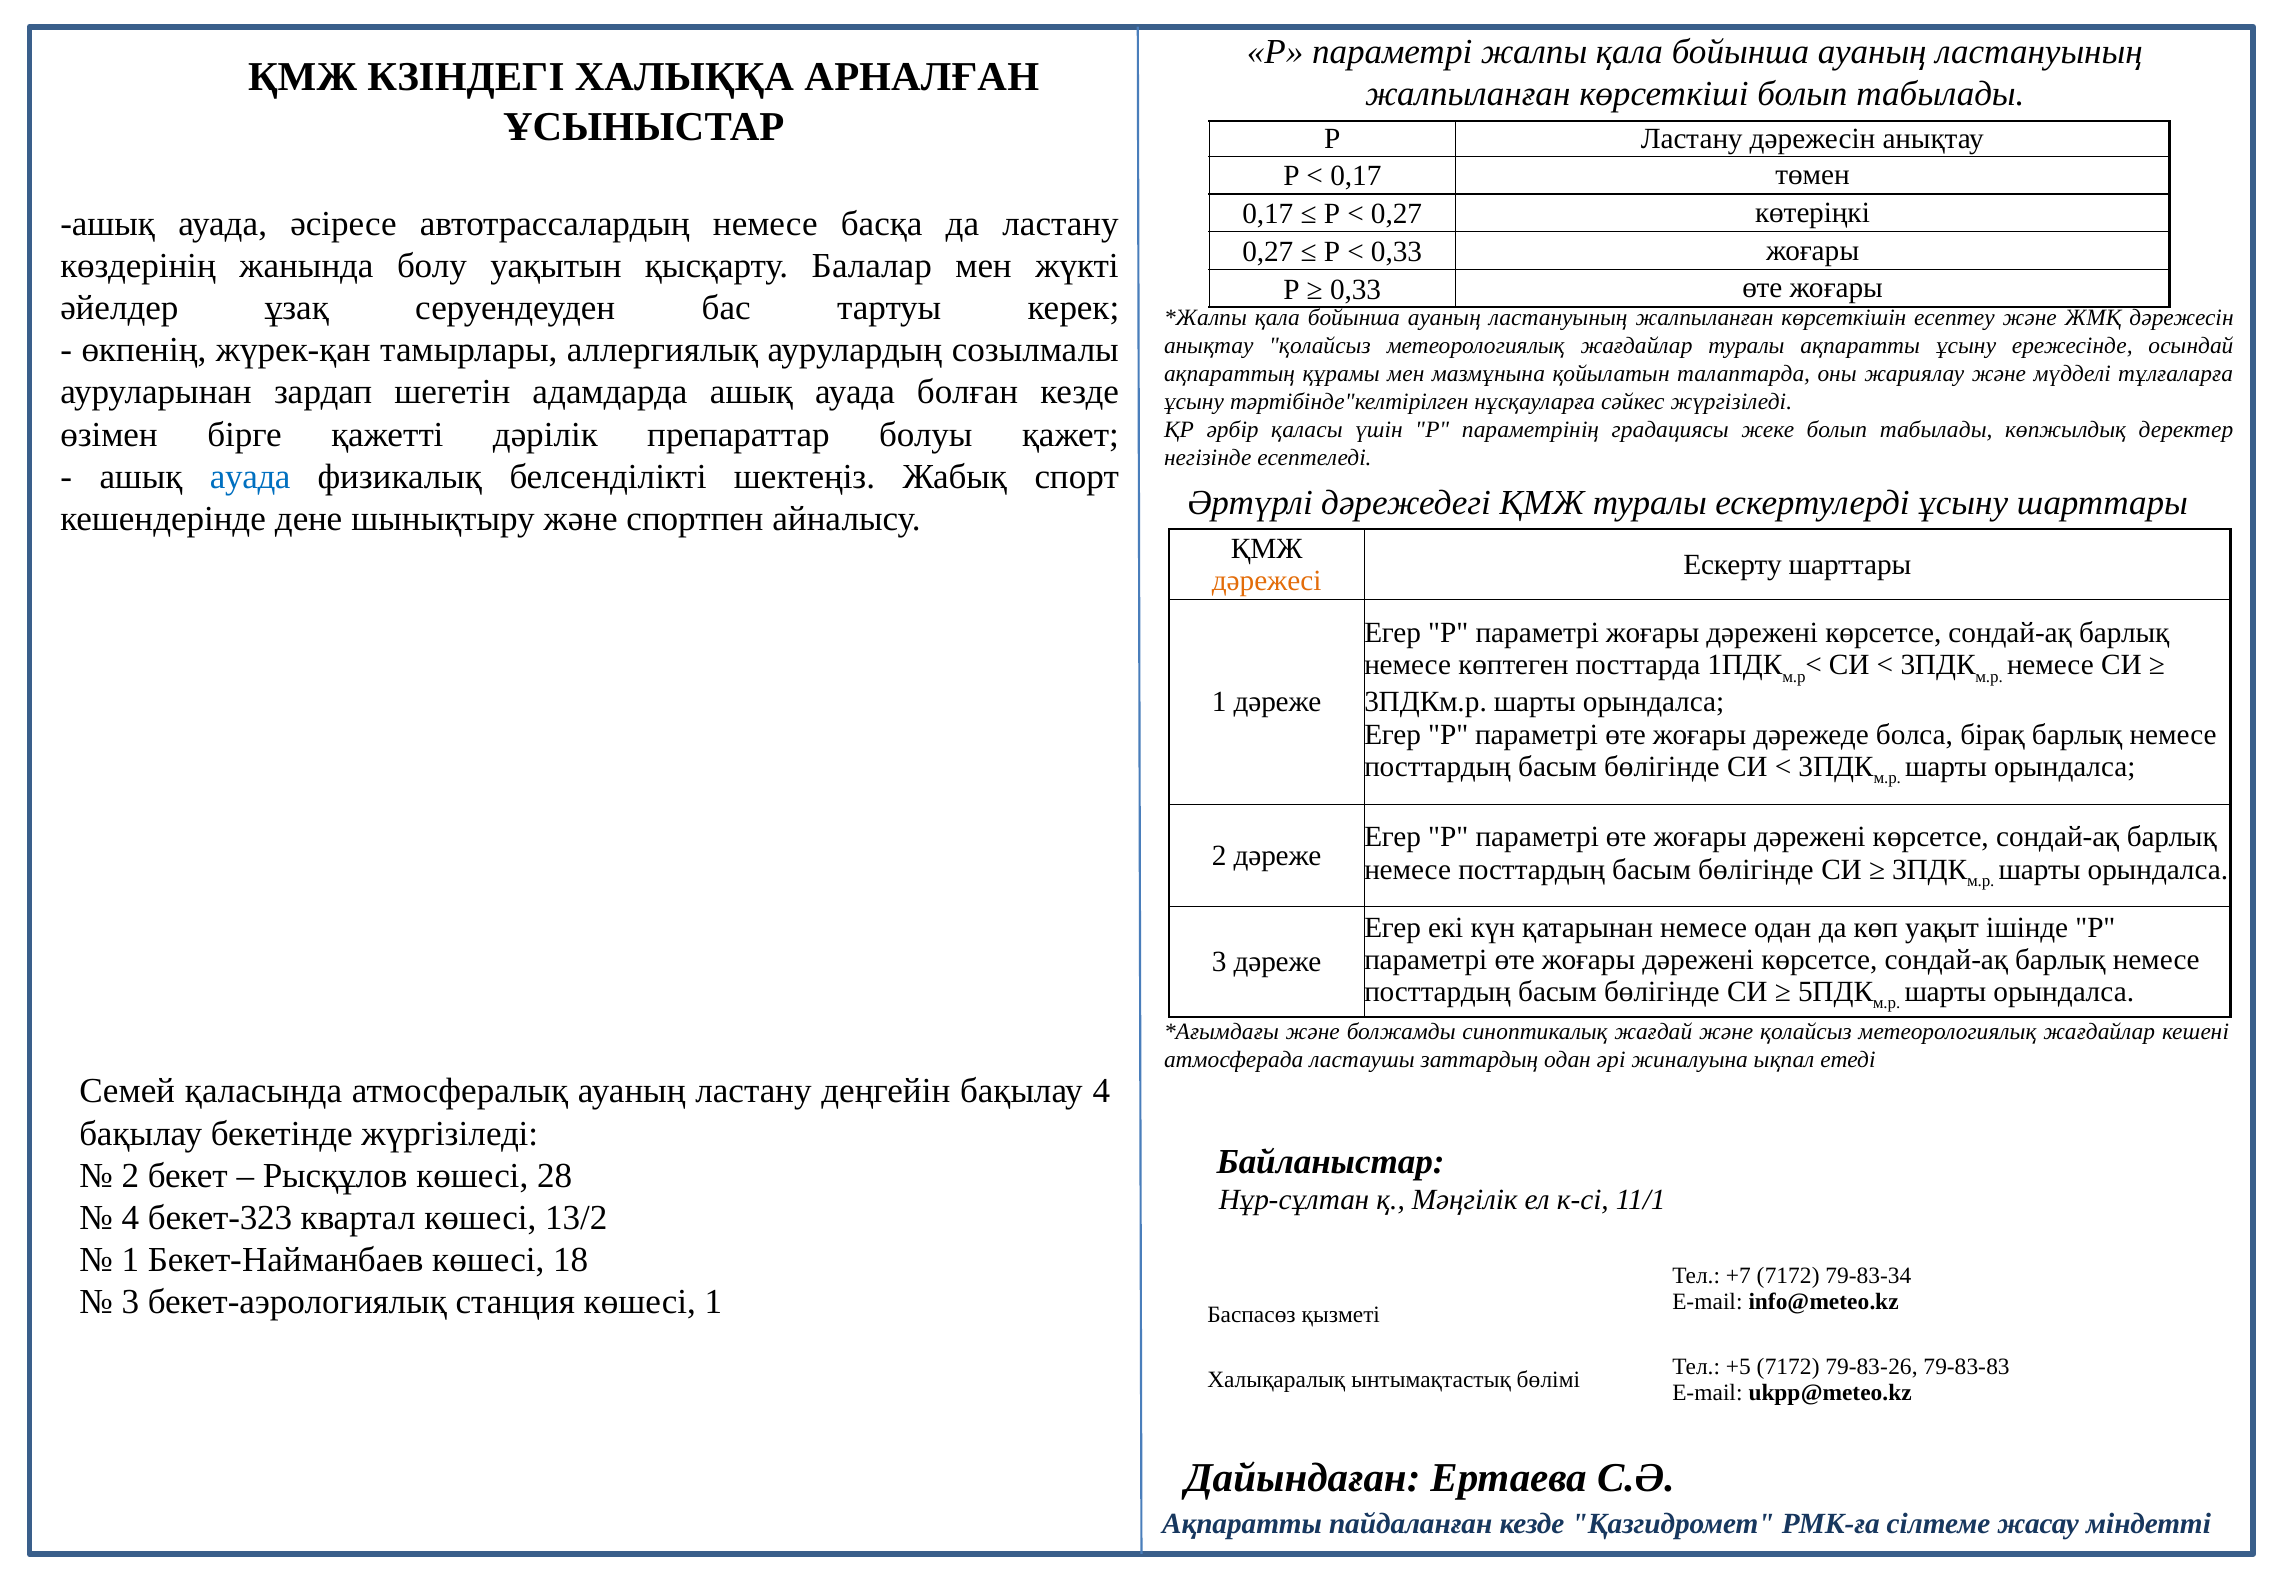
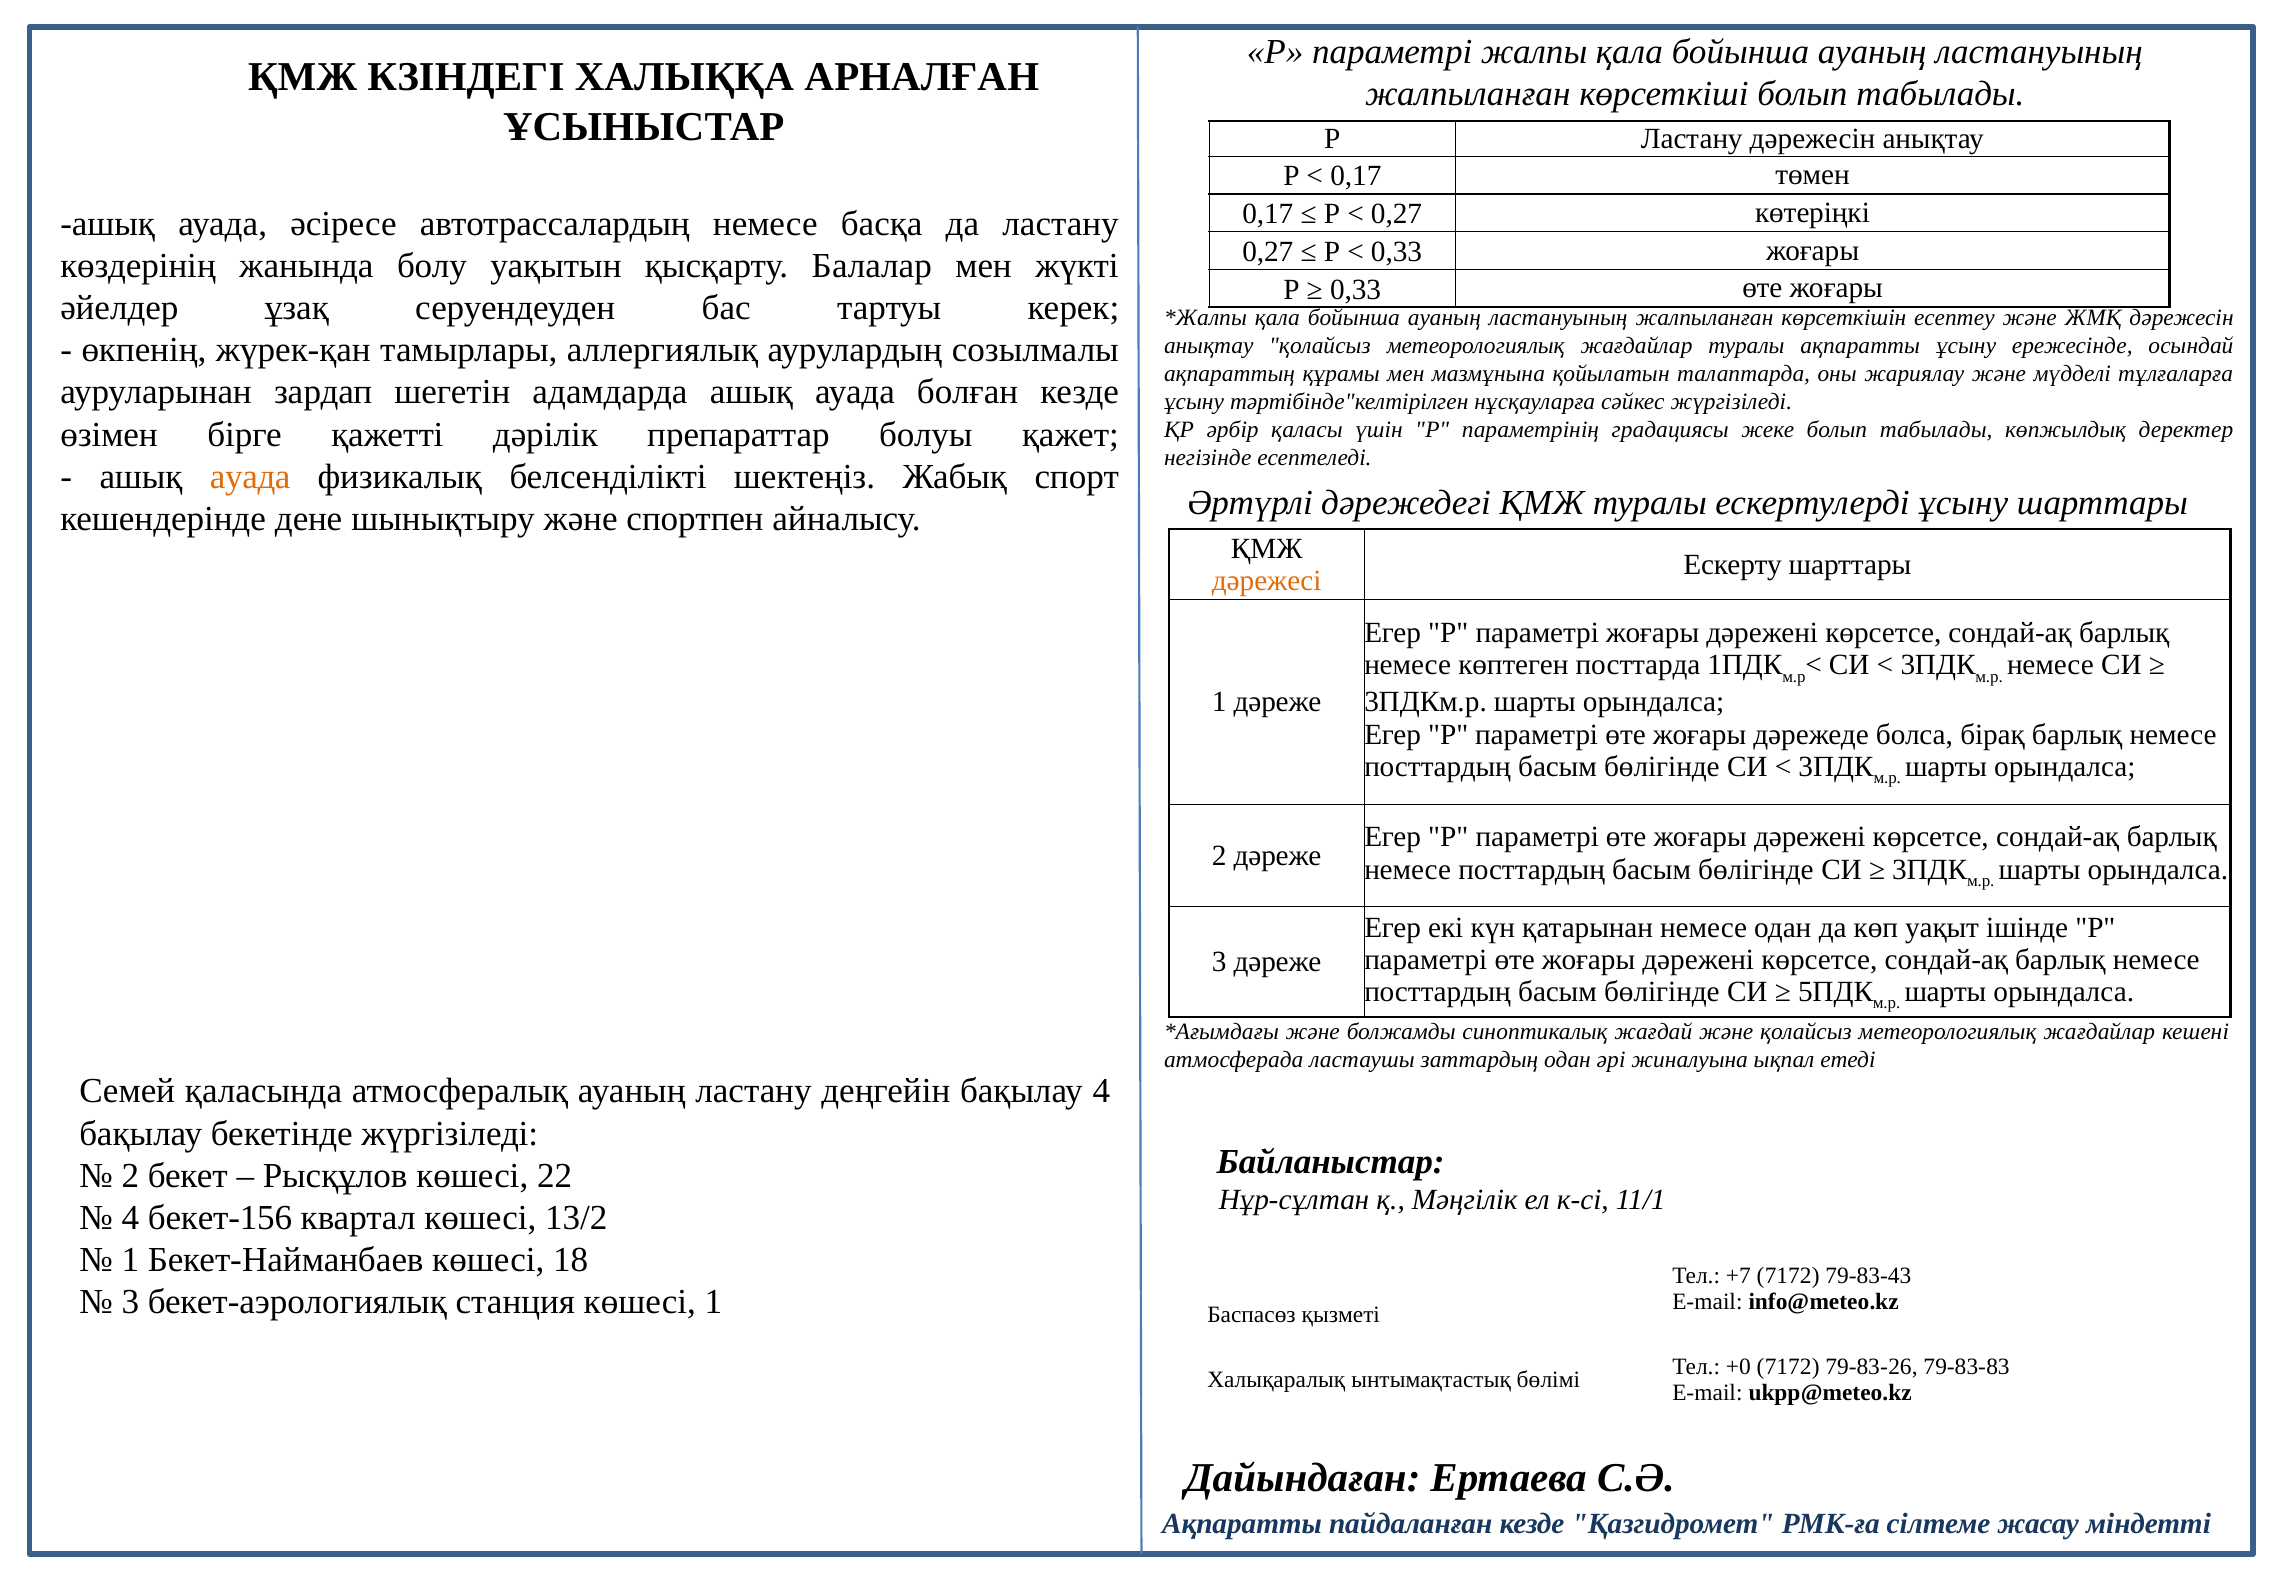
ауада colour: blue -> orange (250, 477)
28: 28 -> 22 (555, 1175)
бекет-323: бекет-323 -> бекет-156 (220, 1217)
79-83-34: 79-83-34 -> 79-83-43 (1868, 1275)
+5: +5 -> +0 (1738, 1366)
